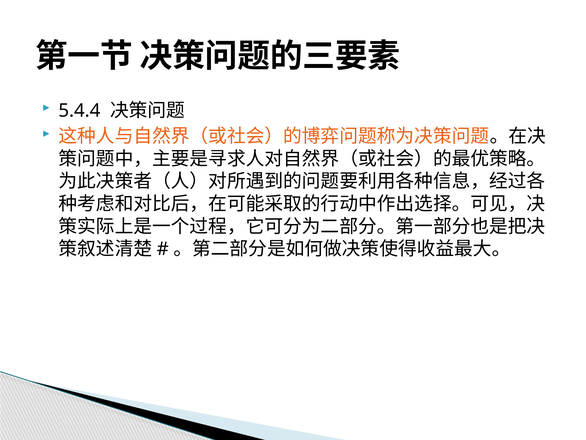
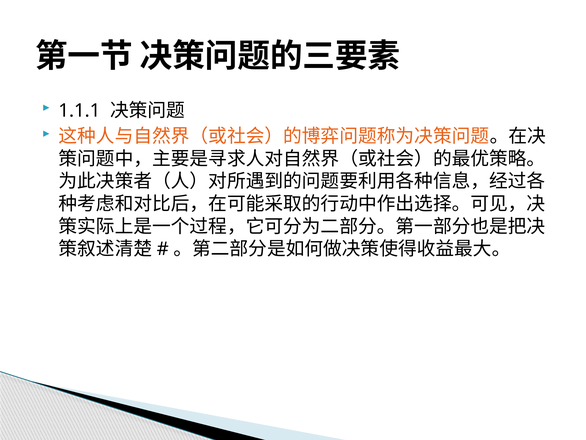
5.4.4: 5.4.4 -> 1.1.1 (80, 110)
